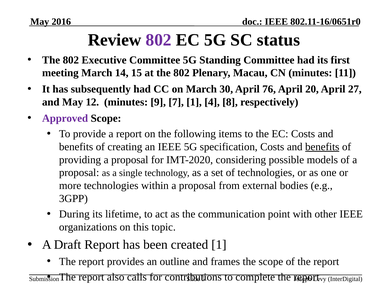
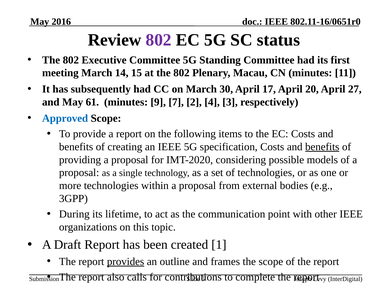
76: 76 -> 17 (269, 89)
12: 12 -> 61 (92, 102)
7 1: 1 -> 2 (194, 102)
8: 8 -> 3 (230, 102)
Approved colour: purple -> blue (65, 118)
provides underline: none -> present (126, 261)
